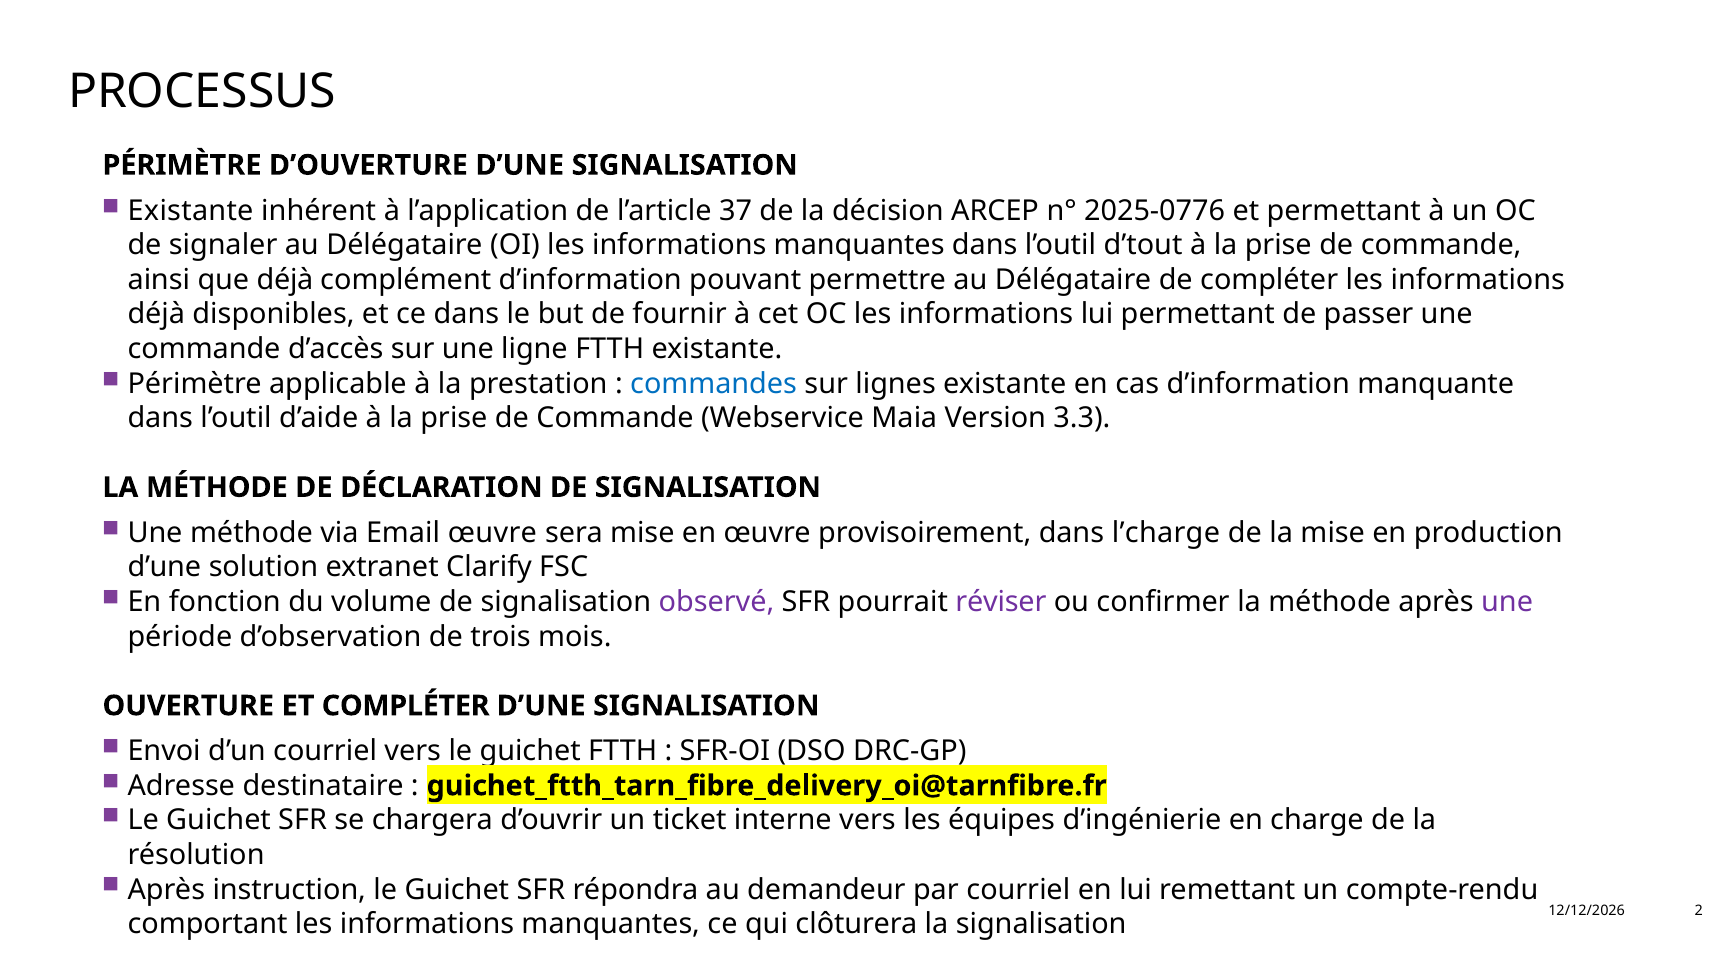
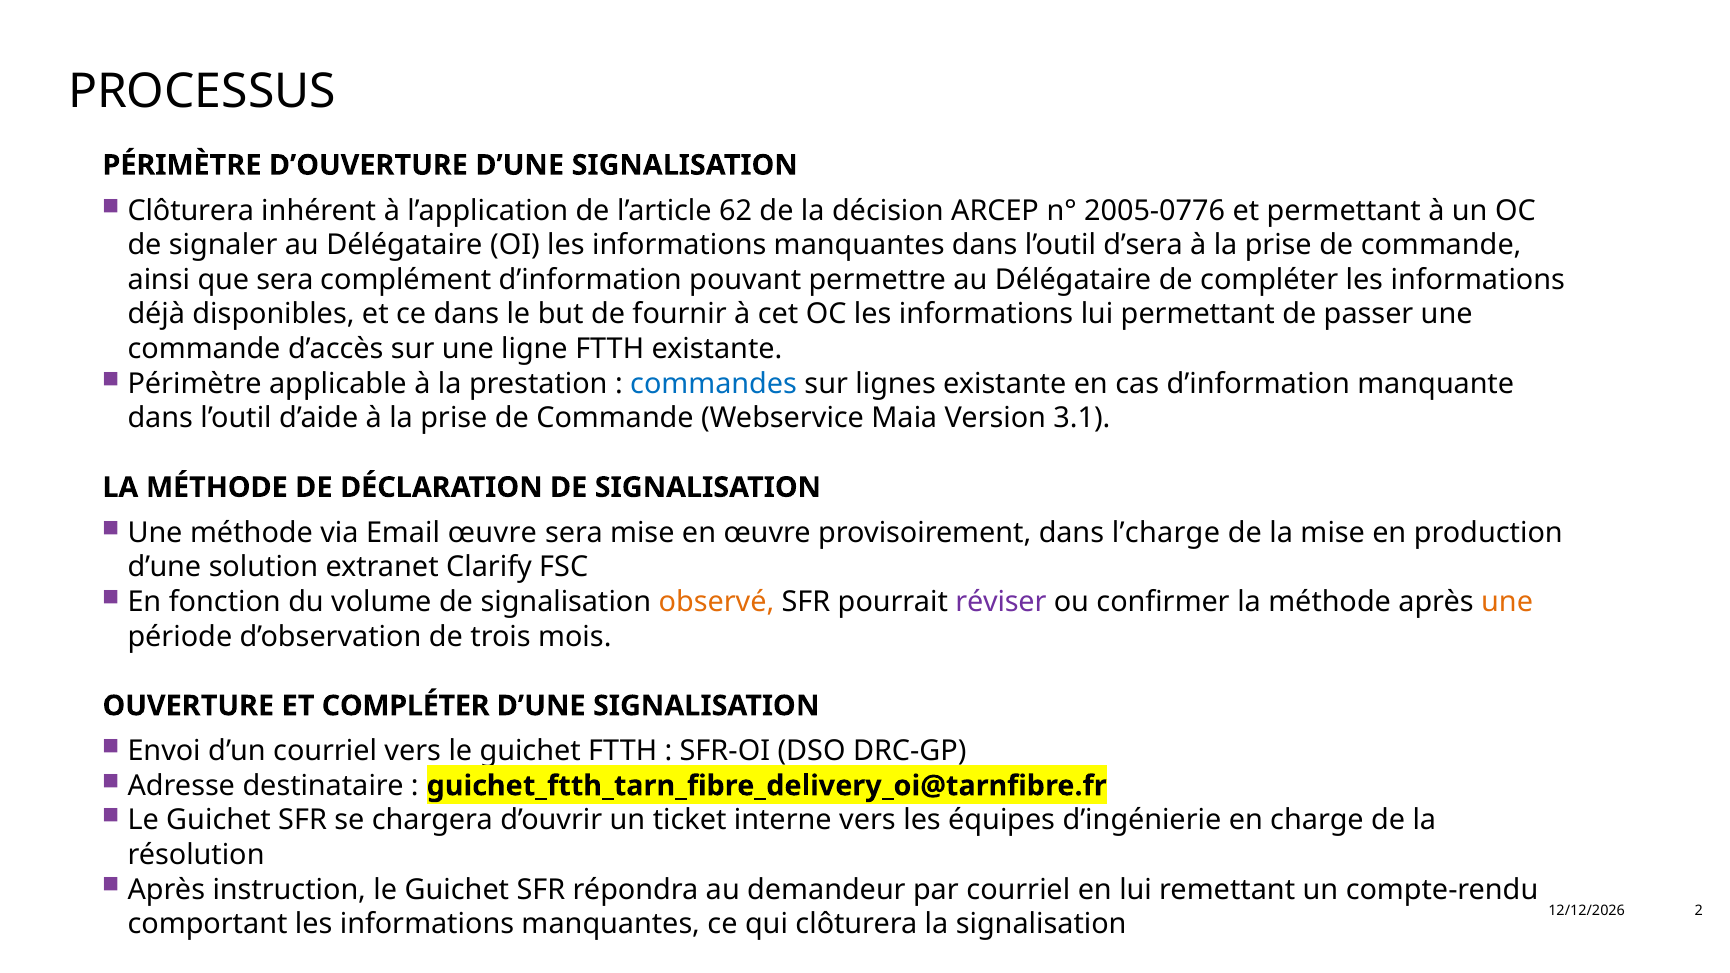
Existante: Existante -> Clôturera (191, 211)
37: 37 -> 62 (736, 211)
2025-0776: 2025-0776 -> 2005-0776 (1155, 211)
d’tout: d’tout -> d’sera (1143, 245)
que déjà: déjà -> sera (285, 280)
3.3: 3.3 -> 3.1 (1082, 418)
observé colour: purple -> orange (717, 602)
une colour: purple -> orange (1507, 602)
